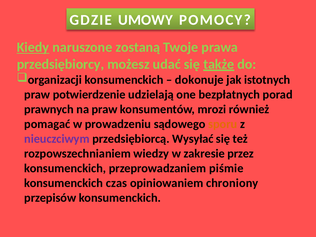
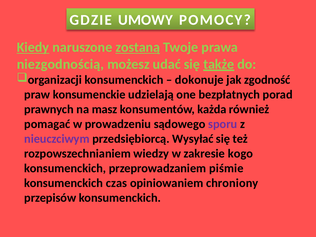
zostaną underline: none -> present (138, 47)
przedsiębiorcy: przedsiębiorcy -> niezgodnością (60, 64)
istotnych: istotnych -> zgodność (267, 80)
potwierdzenie: potwierdzenie -> konsumenckie (89, 95)
na praw: praw -> masz (105, 109)
mrozi: mrozi -> każda (212, 109)
sporu colour: orange -> purple (223, 124)
przez: przez -> kogo (240, 154)
